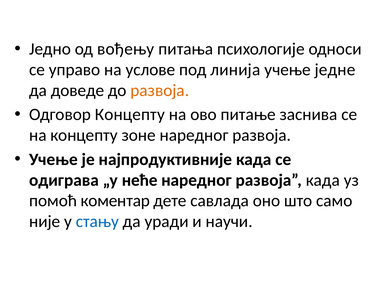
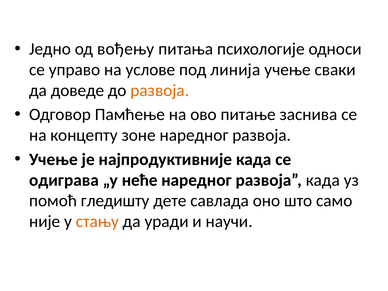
једне: једне -> сваки (335, 70)
Одговор Концепту: Концепту -> Памћење (130, 115)
коментар: коментар -> гледишту (115, 201)
стању colour: blue -> orange (97, 221)
